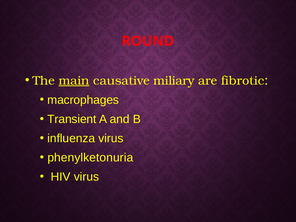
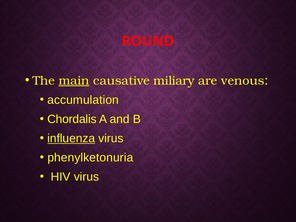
fibrotic: fibrotic -> venous (243, 81)
macrophages: macrophages -> accumulation (83, 100)
Transient: Transient -> Chordalis (72, 119)
influenza underline: none -> present (71, 138)
